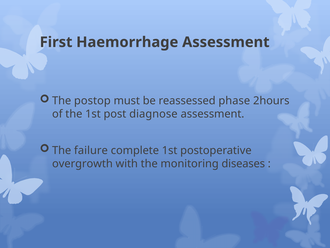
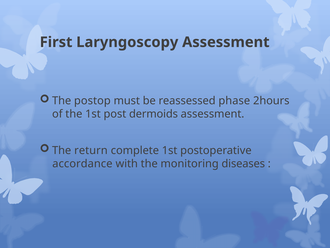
Haemorrhage: Haemorrhage -> Laryngoscopy (127, 42)
diagnose: diagnose -> dermoids (154, 114)
failure: failure -> return (91, 150)
overgrowth: overgrowth -> accordance (82, 163)
